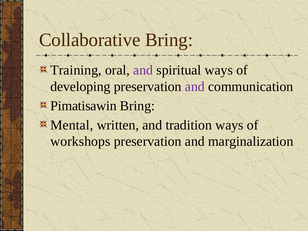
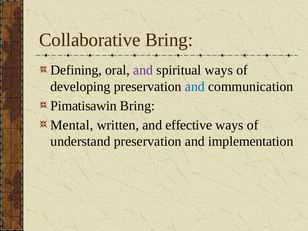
Training: Training -> Defining (76, 70)
and colour: purple -> blue (195, 87)
tradition: tradition -> effective (189, 125)
workshops: workshops -> understand (80, 141)
marginalization: marginalization -> implementation (251, 141)
